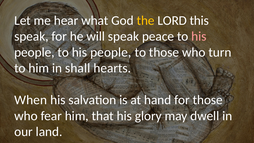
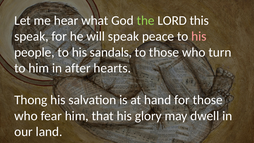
the colour: yellow -> light green (146, 21)
people to his people: people -> sandals (111, 52)
shall: shall -> after (78, 68)
When: When -> Thong (31, 100)
